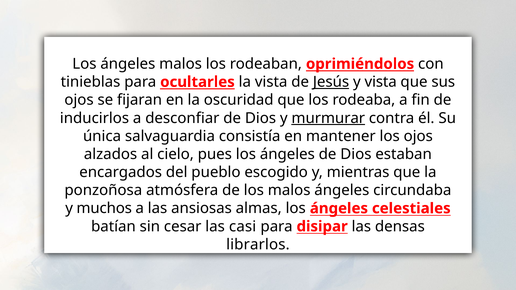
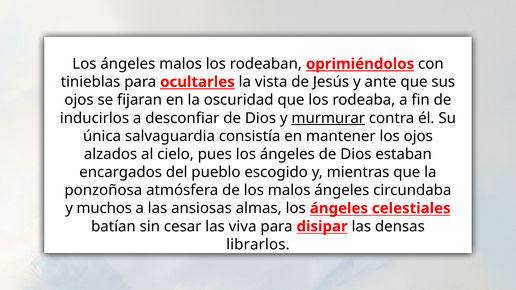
Jesús underline: present -> none (331, 82)
y vista: vista -> ante (381, 82)
casi: casi -> viva (243, 227)
